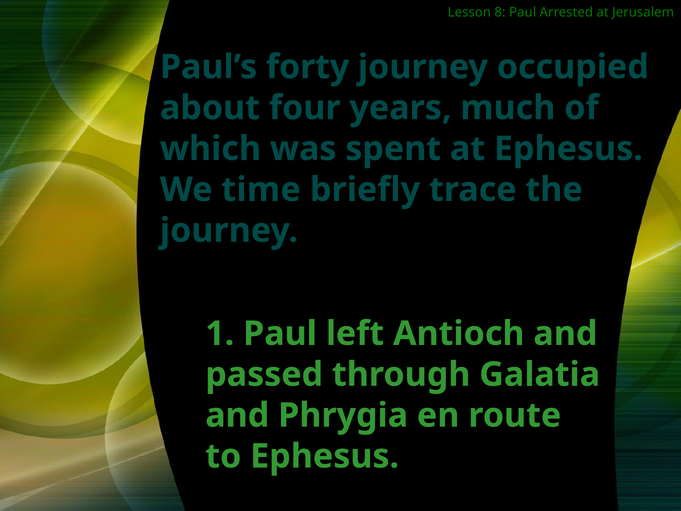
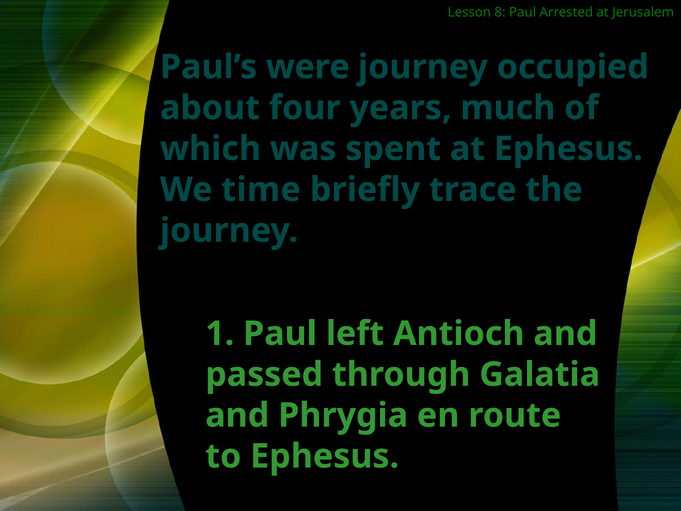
forty: forty -> were (308, 67)
